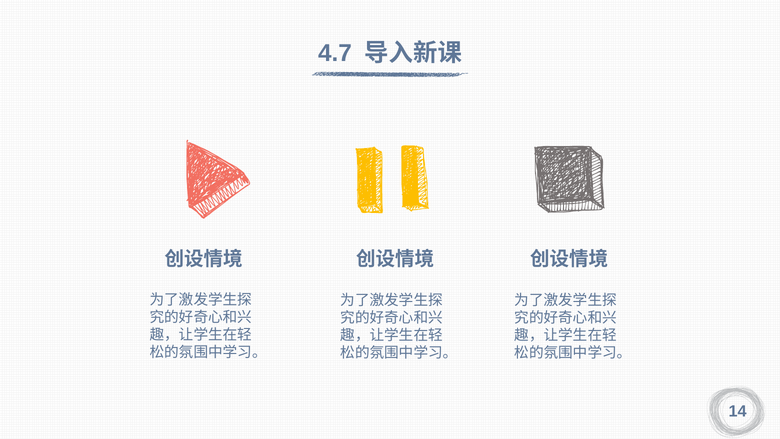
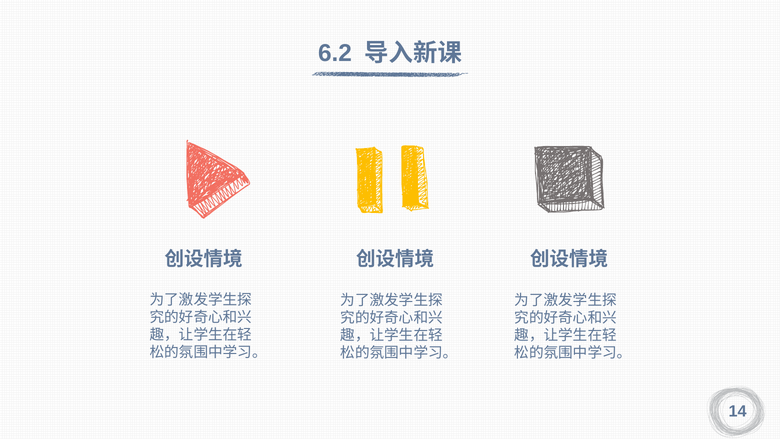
4.7: 4.7 -> 6.2 (335, 53)
